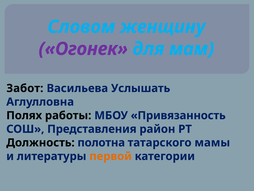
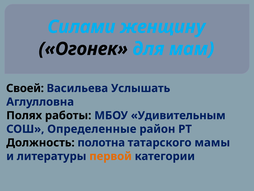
Словом: Словом -> Силами (81, 27)
Огонек colour: purple -> black (83, 49)
Забот: Забот -> Своей (25, 88)
Привязанность: Привязанность -> Удивительным (178, 115)
Представления: Представления -> Определенные (92, 129)
